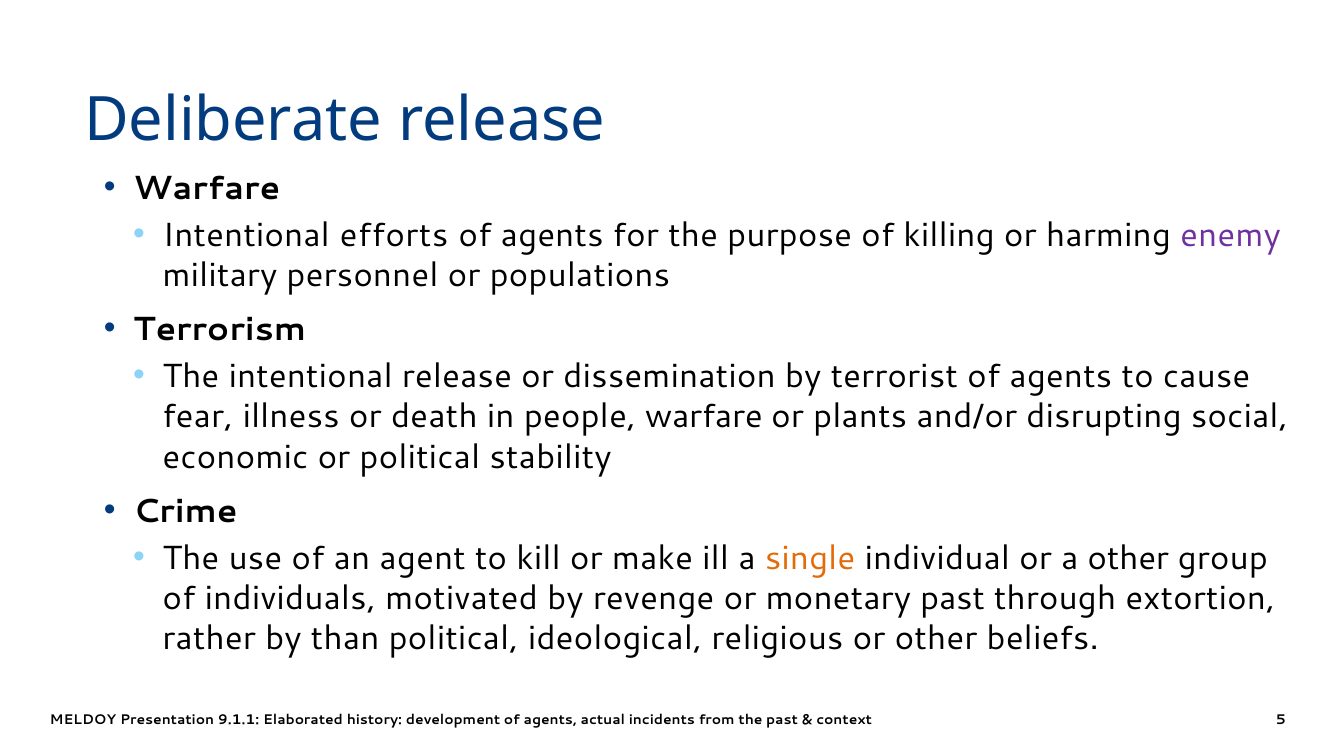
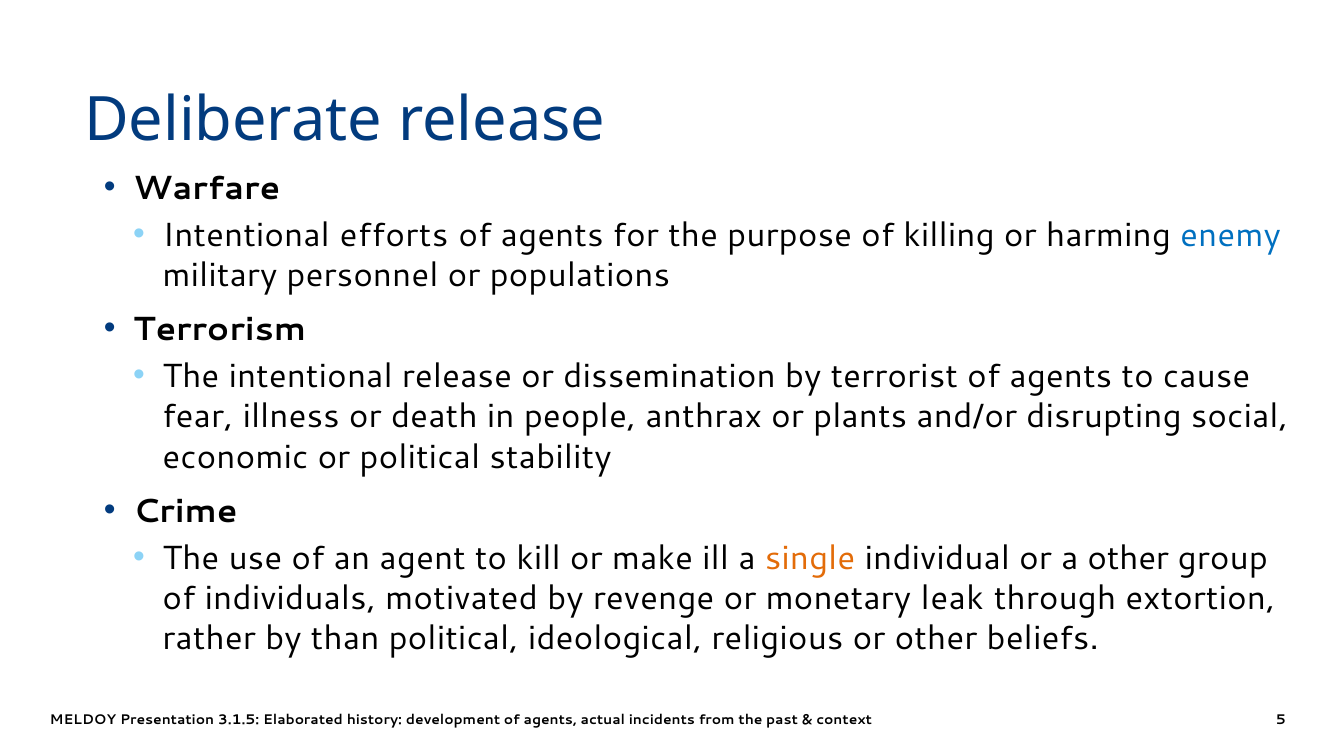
enemy colour: purple -> blue (1231, 236)
people warfare: warfare -> anthrax (704, 417)
monetary past: past -> leak (952, 598)
9.1.1: 9.1.1 -> 3.1.5 (239, 720)
